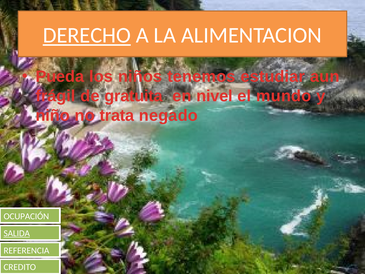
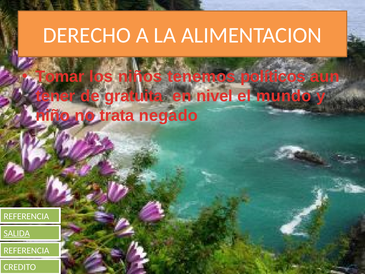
DERECHO underline: present -> none (87, 35)
Pueda: Pueda -> Tomar (60, 77)
estudiar: estudiar -> políticos (273, 77)
frágil: frágil -> tener (55, 96)
OCUPACIÓN: OCUPACIÓN -> REFERENCIA (26, 216)
